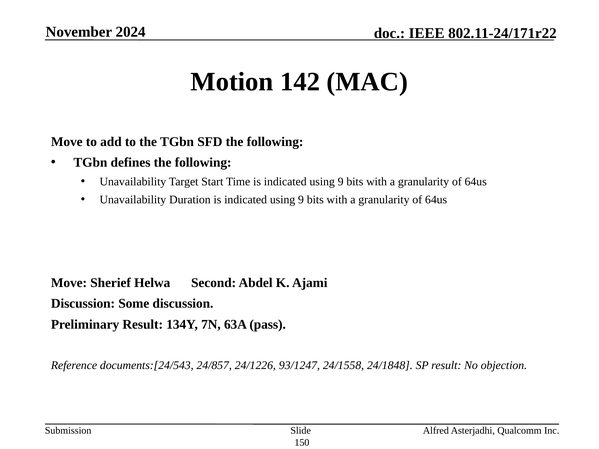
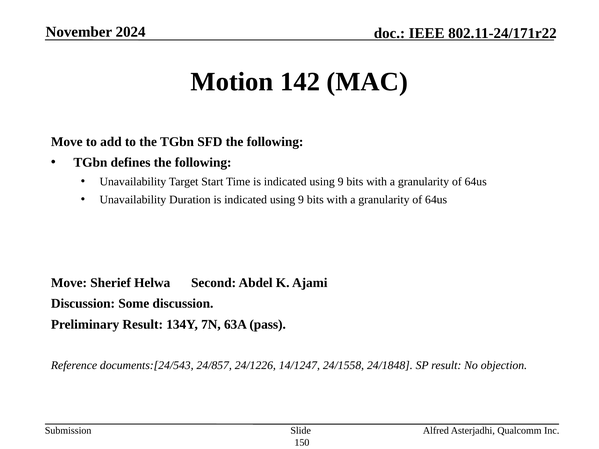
93/1247: 93/1247 -> 14/1247 (299, 366)
